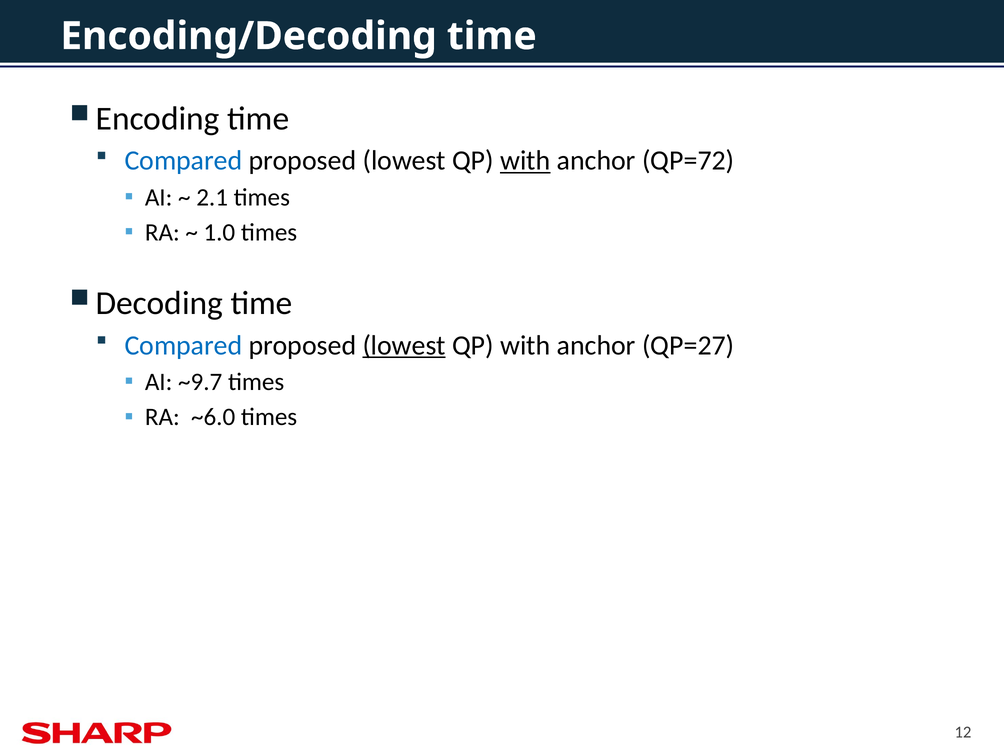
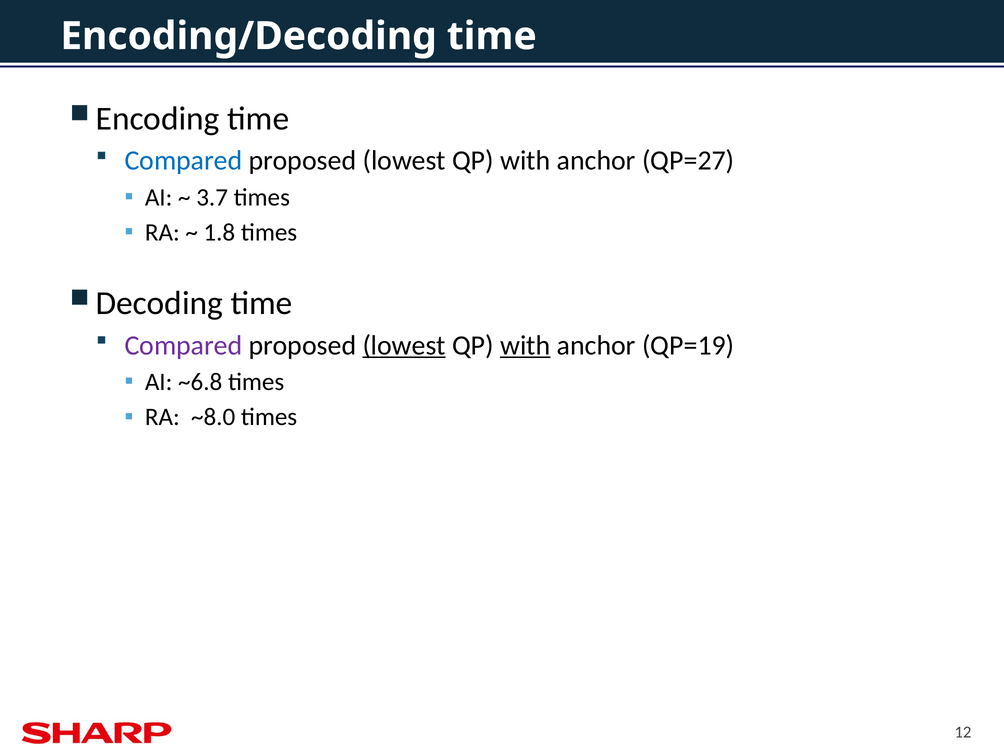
with underline: present -> none (525, 161)
QP=72: QP=72 -> QP=27 (688, 161)
2.1: 2.1 -> 3.7 (212, 197)
1.0: 1.0 -> 1.8 (219, 233)
Compared colour: blue -> purple (183, 345)
with underline: none -> present (525, 345)
QP=27: QP=27 -> QP=19 (688, 345)
~9.7: ~9.7 -> ~6.8 (200, 382)
~6.0: ~6.0 -> ~8.0 (213, 417)
